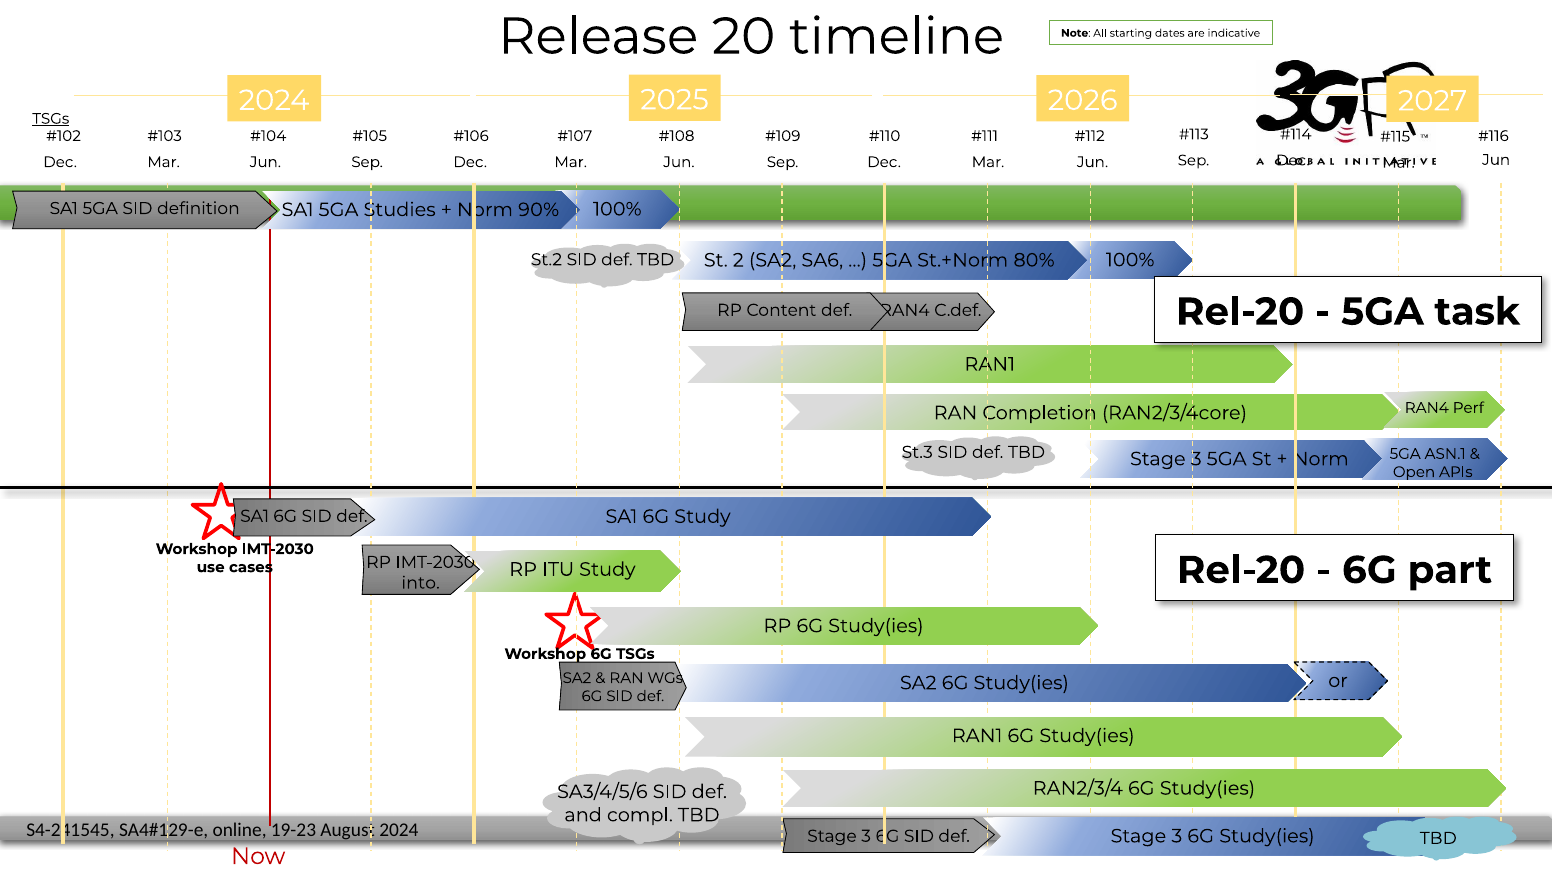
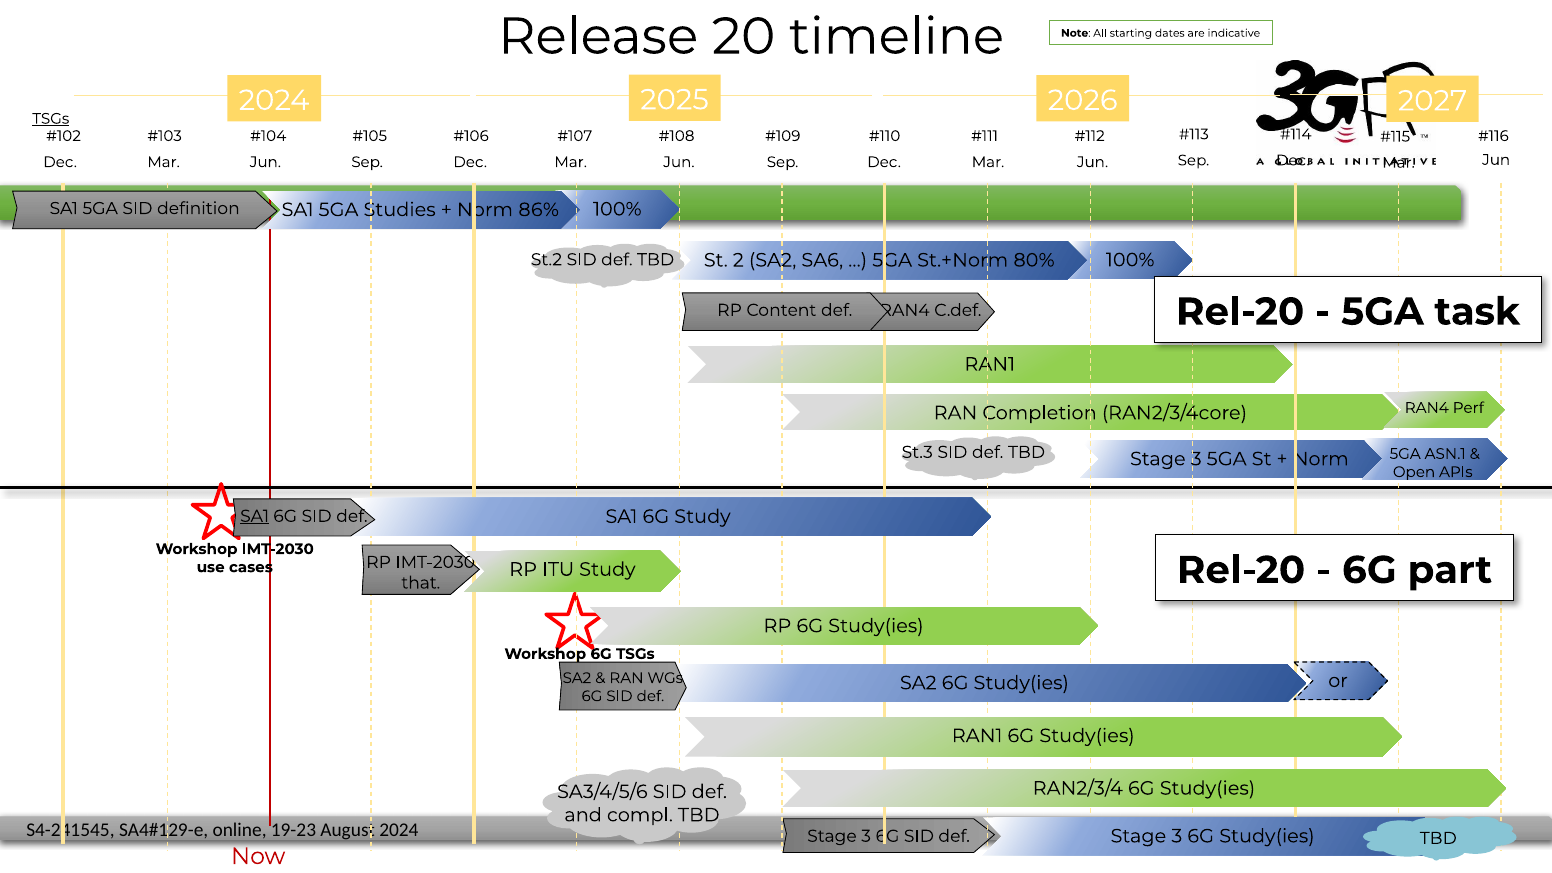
90%: 90% -> 86% (539, 210)
SA1 underline: none -> present (255, 516)
into: into -> that (421, 583)
